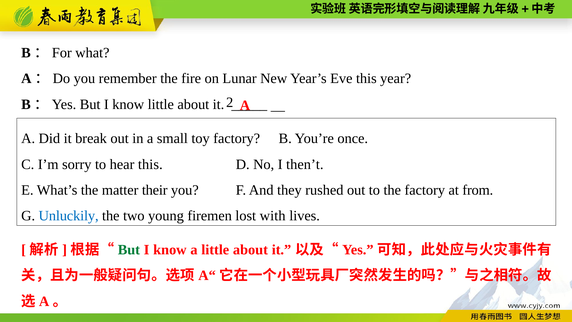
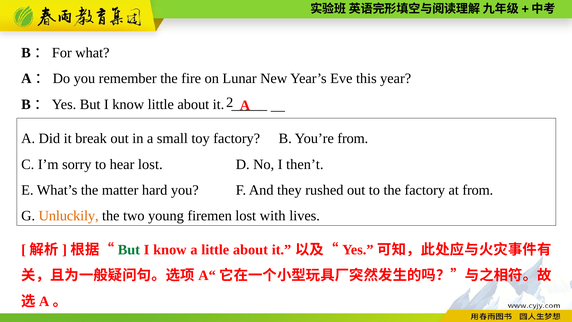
You’re once: once -> from (353, 139)
hear this: this -> lost (150, 164)
their: their -> hard (155, 190)
Unluckily colour: blue -> orange (69, 216)
